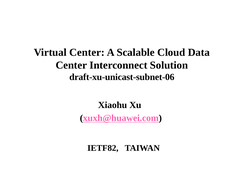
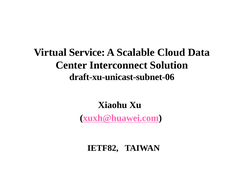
Virtual Center: Center -> Service (87, 52)
